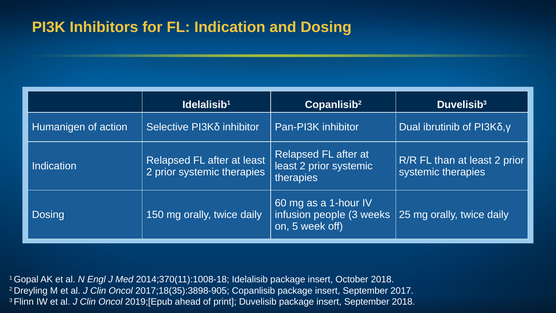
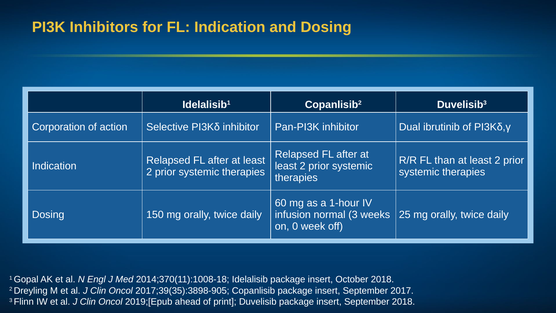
Humanigen: Humanigen -> Corporation (59, 127)
people: people -> normal (330, 215)
5: 5 -> 0 (295, 226)
2017;18(35):3898-905: 2017;18(35):3898-905 -> 2017;39(35):3898-905 (182, 290)
